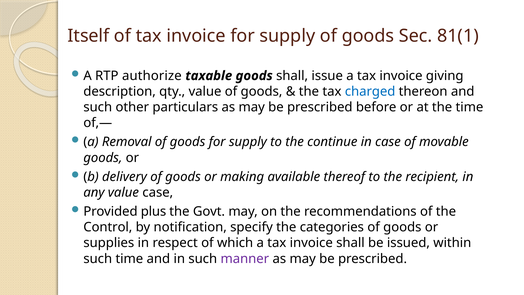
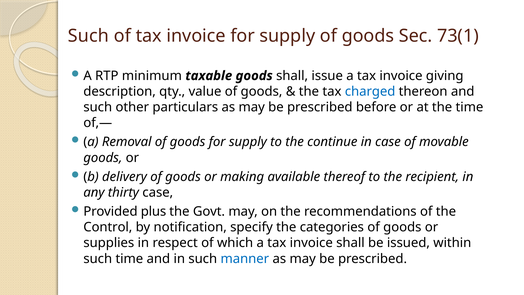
Itself: Itself -> Such (88, 36)
81(1: 81(1 -> 73(1 (458, 36)
authorize: authorize -> minimum (152, 76)
any value: value -> thirty (123, 192)
manner colour: purple -> blue (245, 258)
